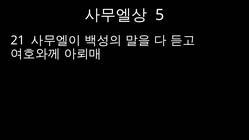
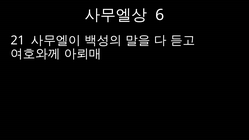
5: 5 -> 6 (160, 15)
